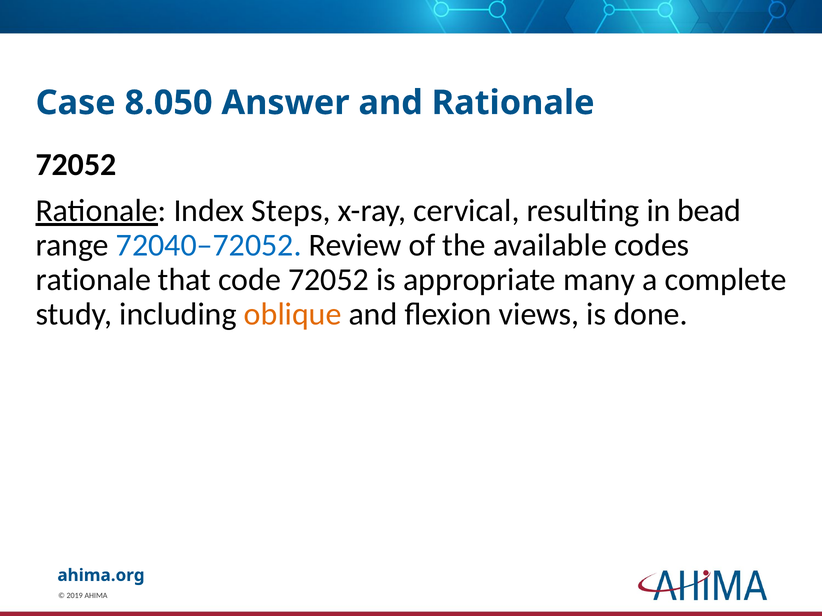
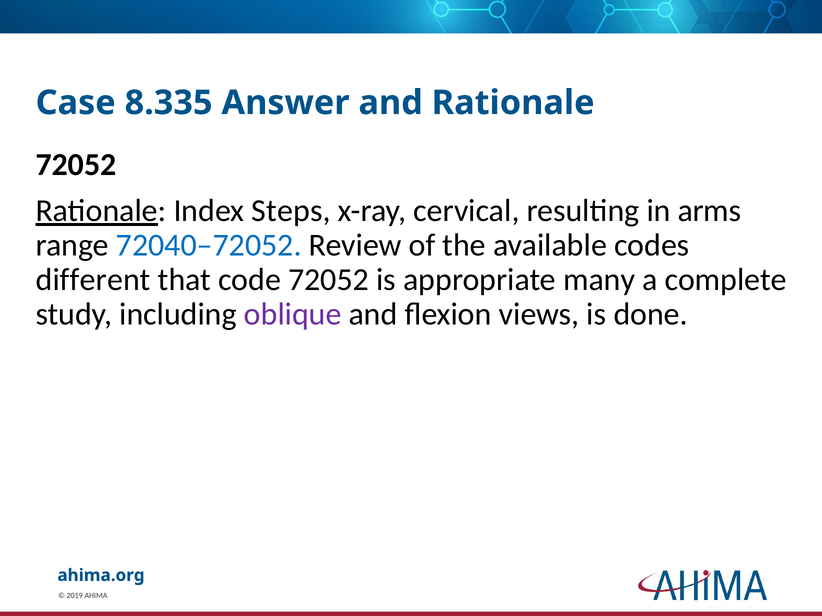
8.050: 8.050 -> 8.335 (169, 103)
bead: bead -> arms (709, 211)
rationale: rationale -> different (93, 280)
oblique colour: orange -> purple (293, 315)
